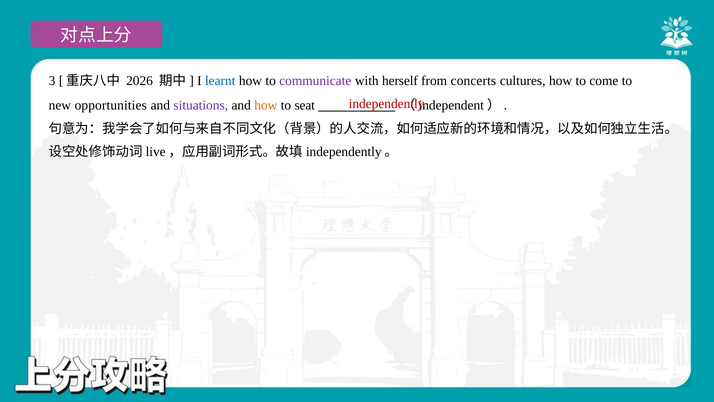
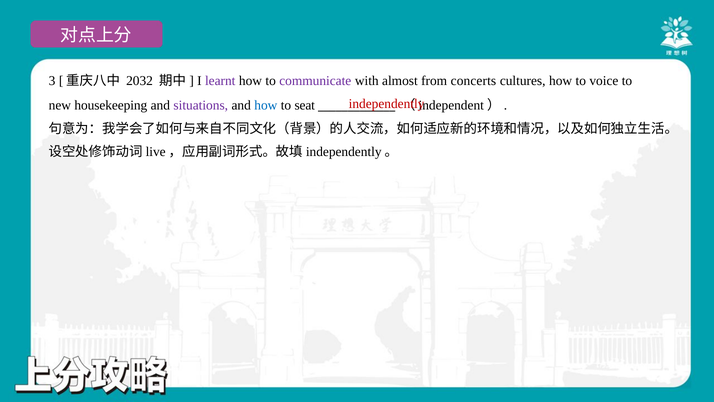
2026: 2026 -> 2032 (140, 81)
learnt colour: blue -> purple (220, 81)
herself: herself -> almost (400, 81)
come: come -> voice (604, 81)
opportunities: opportunities -> housekeeping (111, 105)
how colour: orange -> blue (266, 105)
